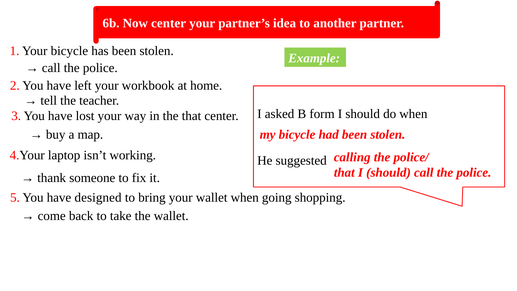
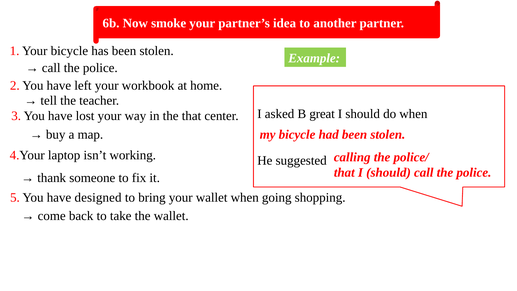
Now center: center -> smoke (169, 23)
form: form -> great (322, 114)
